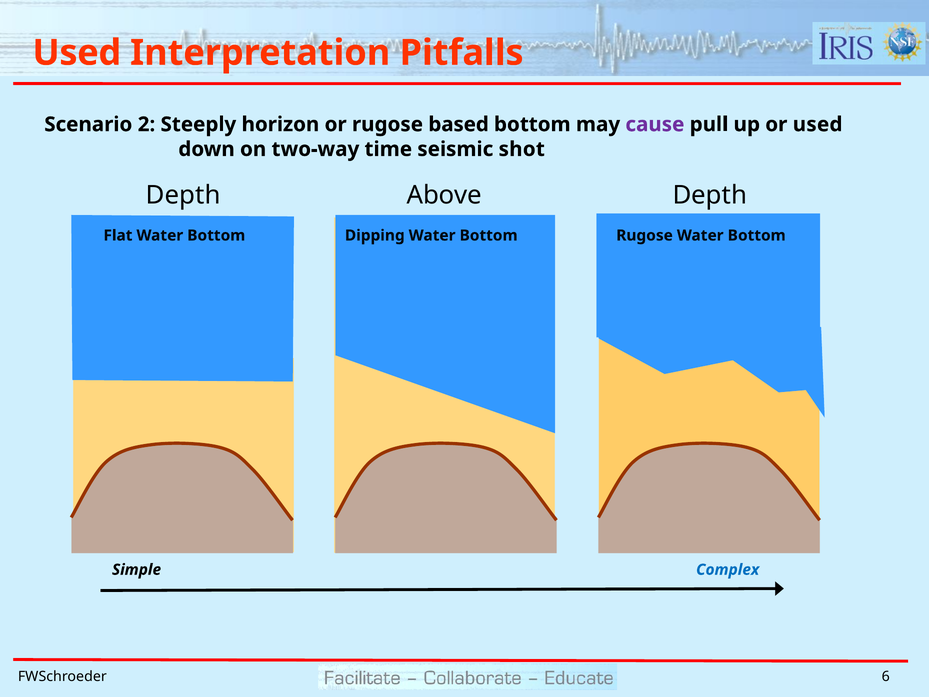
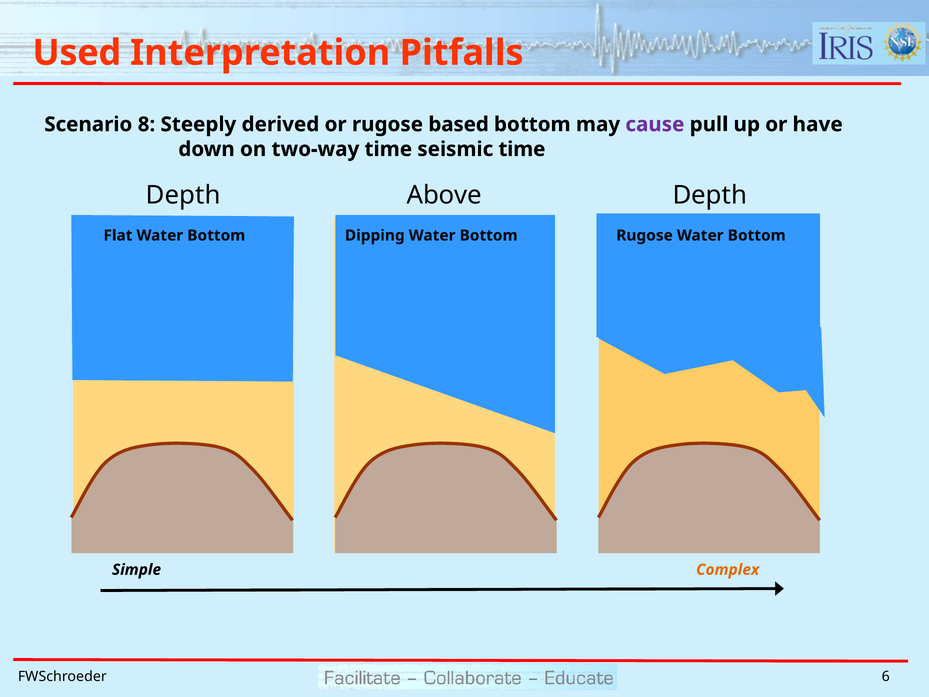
2: 2 -> 8 (146, 124)
horizon: horizon -> derived (280, 124)
or used: used -> have (818, 124)
seismic shot: shot -> time (522, 149)
Complex colour: blue -> orange (728, 569)
